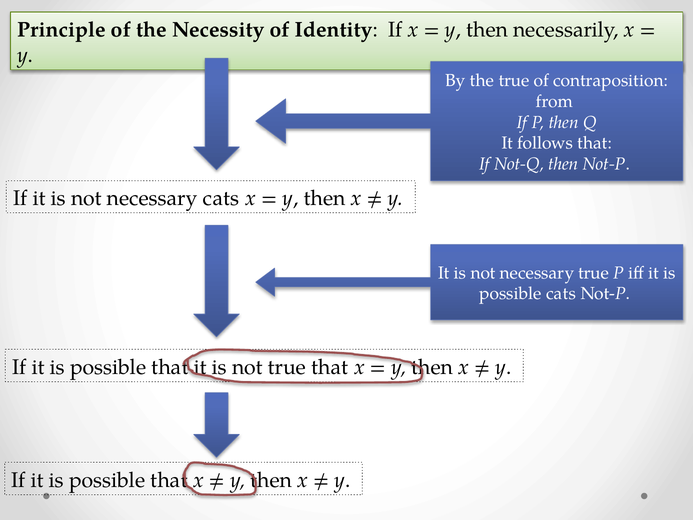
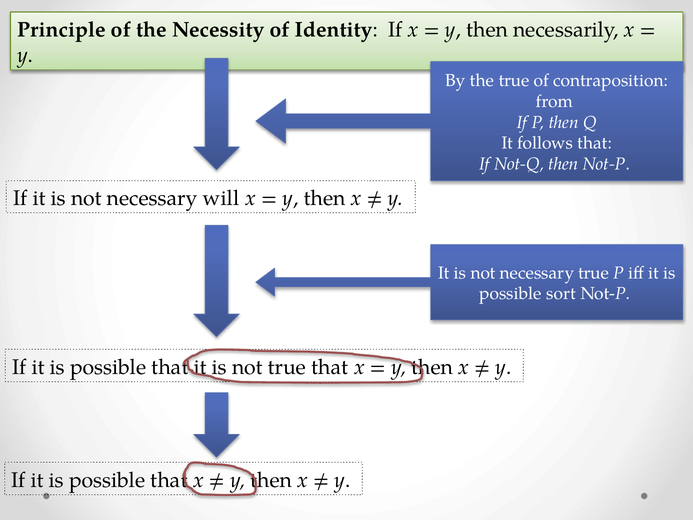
necessary cats: cats -> will (221, 198)
possible cats: cats -> sort (561, 294)
